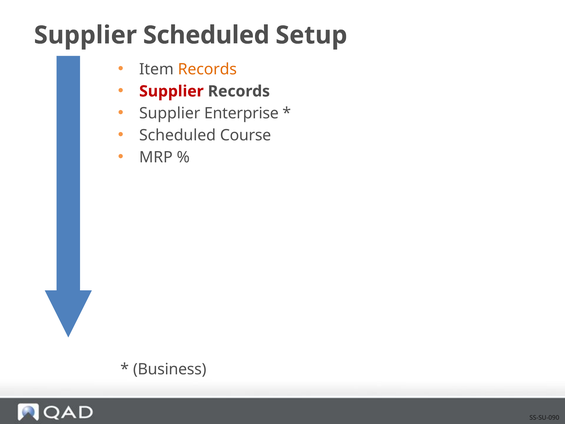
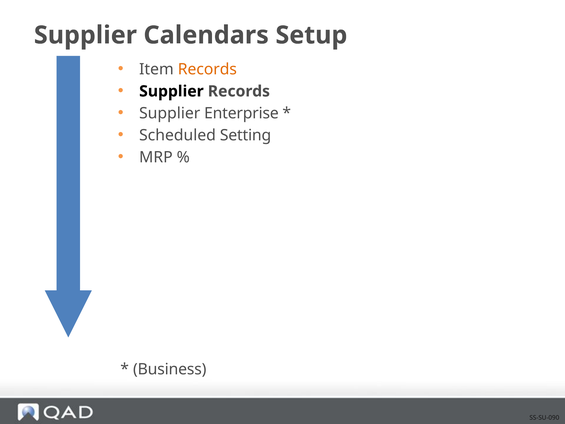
Scheduled: Scheduled -> Calendars (206, 35)
Supplier colour: red -> black (171, 91)
Course: Course -> Setting (246, 135)
